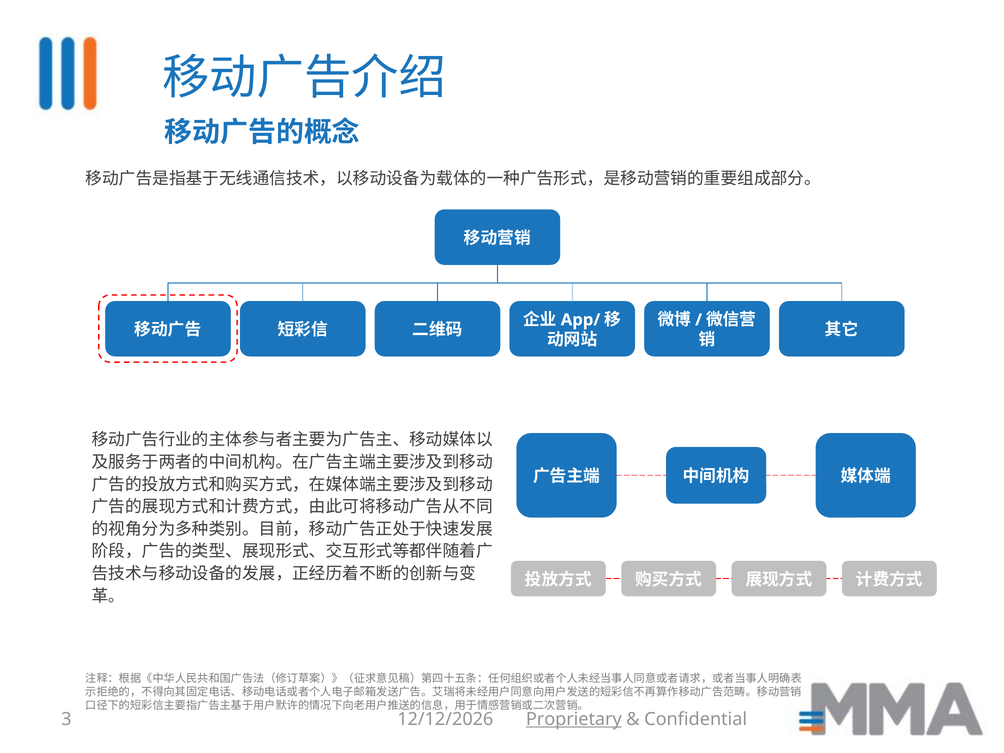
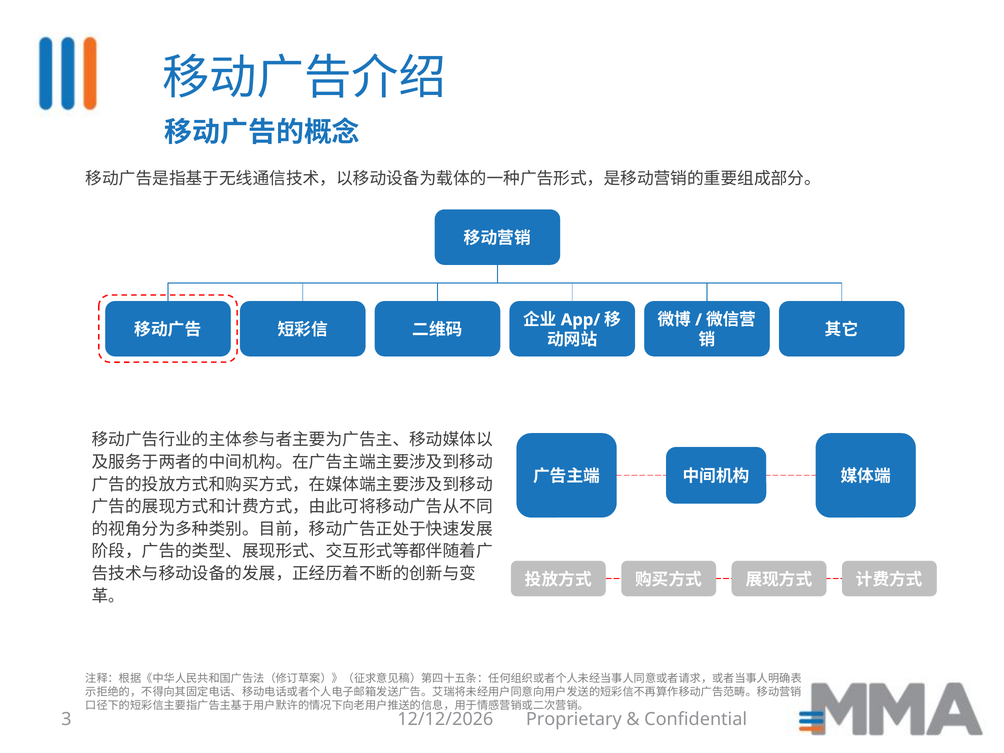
Proprietary underline: present -> none (574, 719)
